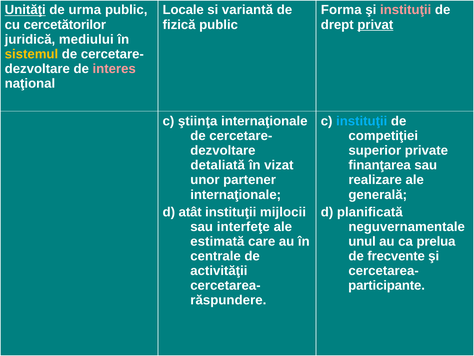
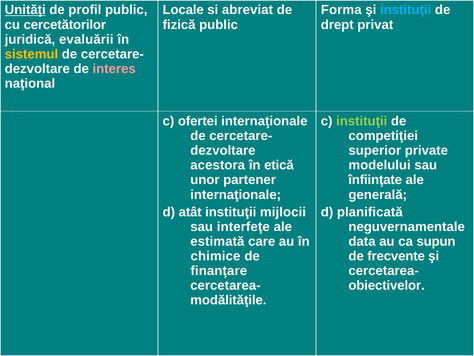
urma: urma -> profil (85, 10)
variantă: variantă -> abreviat (247, 10)
instituţii colour: pink -> light blue (406, 10)
privat underline: present -> none (375, 25)
mediului: mediului -> evaluării (86, 39)
ştiinţa: ştiinţa -> ofertei (198, 121)
instituţii colour: light blue -> light green (362, 121)
detaliată: detaliată -> acestora (218, 165)
vizat: vizat -> etică (279, 165)
finanţarea: finanţarea -> modelului (380, 165)
realizare: realizare -> înfiinţate (375, 180)
unul: unul -> data (362, 241)
prelua: prelua -> supun (436, 241)
centrale: centrale -> chimice (215, 256)
activităţii: activităţii -> finanţare (219, 270)
participante: participante -> obiectivelor (387, 285)
răspundere: răspundere -> modălităţile (228, 300)
